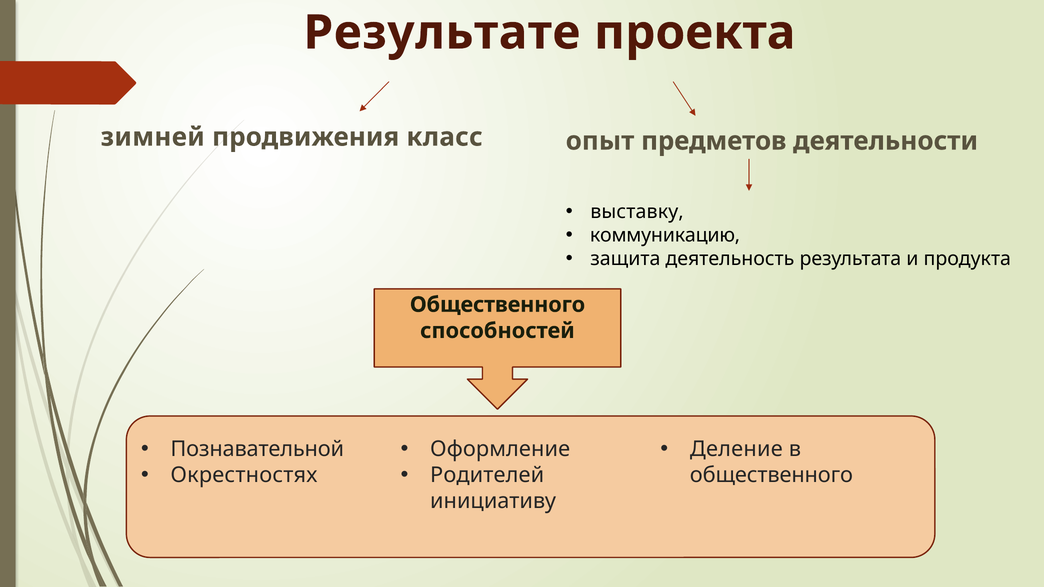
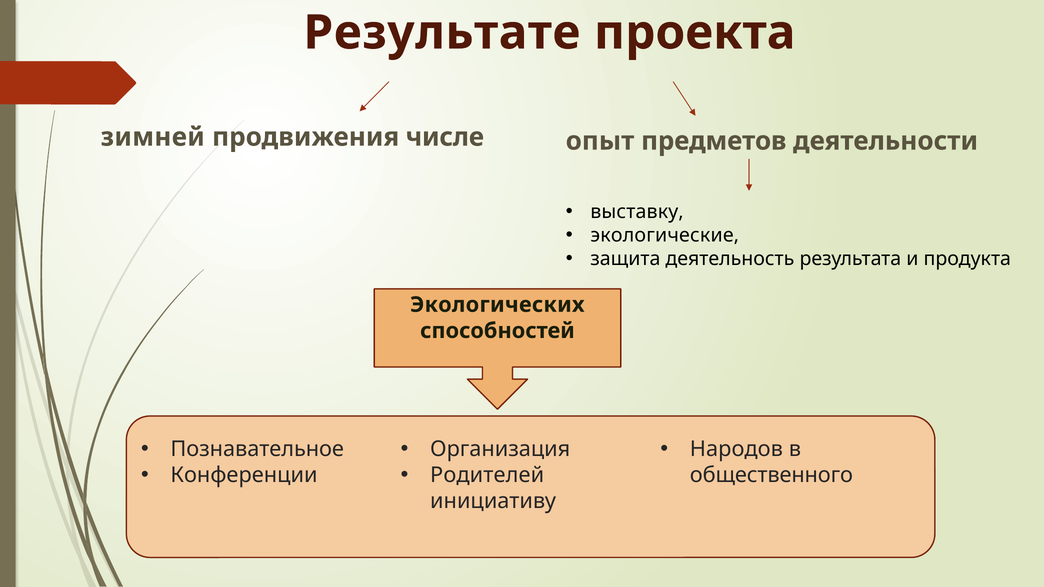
класс: класс -> числе (445, 137)
коммуникацию: коммуникацию -> экологические (665, 235)
Общественного: Общественного -> Экологических (497, 305)
Познавательной: Познавательной -> Познавательное (257, 449)
Оформление: Оформление -> Организация (500, 449)
Деление: Деление -> Народов (736, 449)
Окрестностях: Окрестностях -> Конференции (244, 475)
